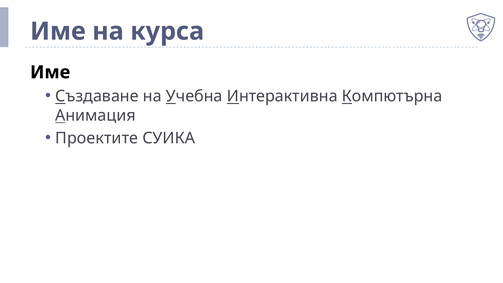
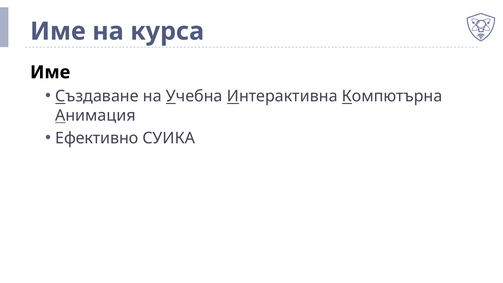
Проектите: Проектите -> Ефективно (97, 138)
